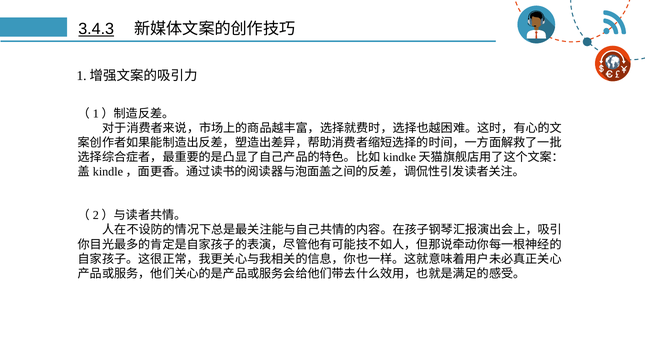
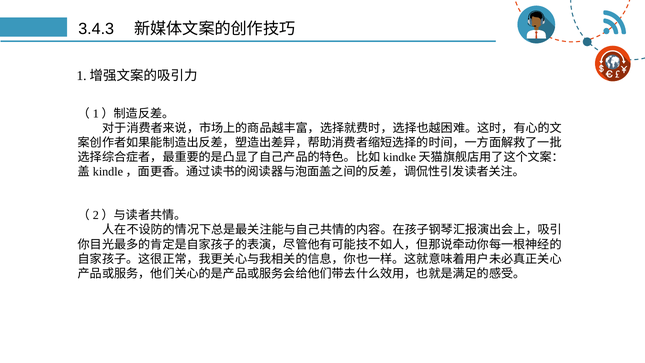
3.4.3 underline: present -> none (96, 29)
